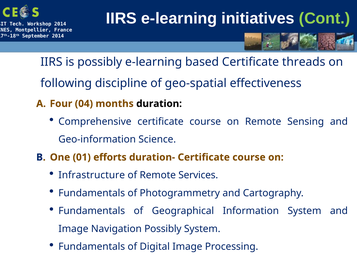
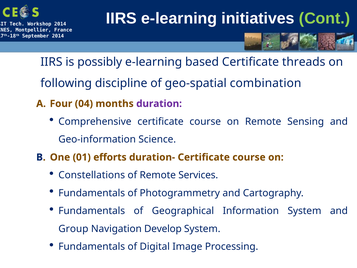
effectiveness: effectiveness -> combination (266, 83)
duration colour: black -> purple (159, 104)
Infrastructure: Infrastructure -> Constellations (92, 175)
Image: Image -> Group (73, 229)
Navigation Possibly: Possibly -> Develop (163, 229)
